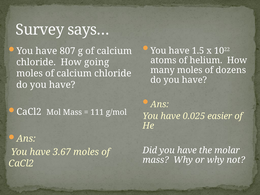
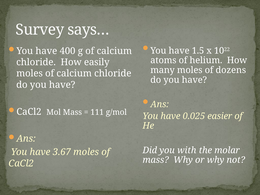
807: 807 -> 400 (68, 51)
going: going -> easily (97, 62)
Did you have: have -> with (187, 150)
